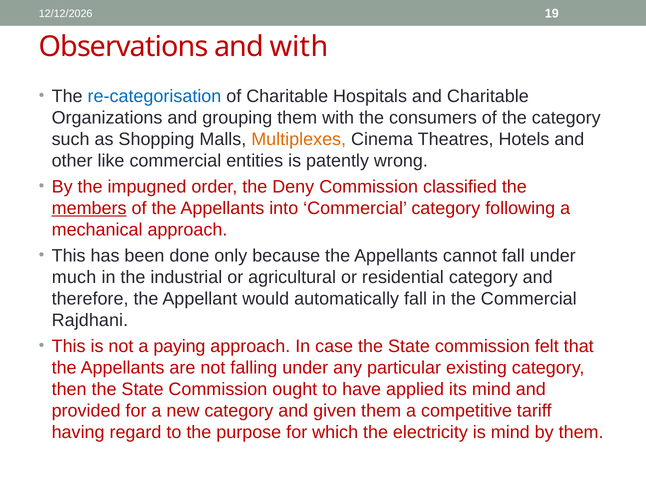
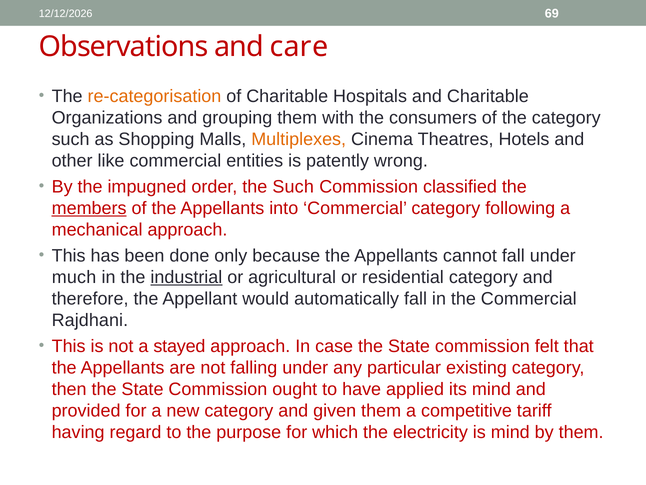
19: 19 -> 69 (552, 14)
and with: with -> care (299, 47)
re-categorisation colour: blue -> orange (154, 96)
the Deny: Deny -> Such (293, 186)
industrial underline: none -> present (186, 277)
paying: paying -> stayed (179, 346)
